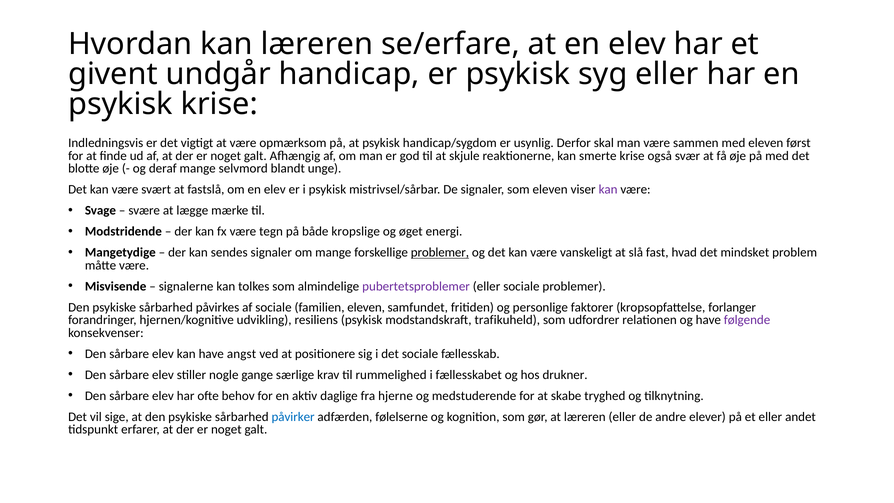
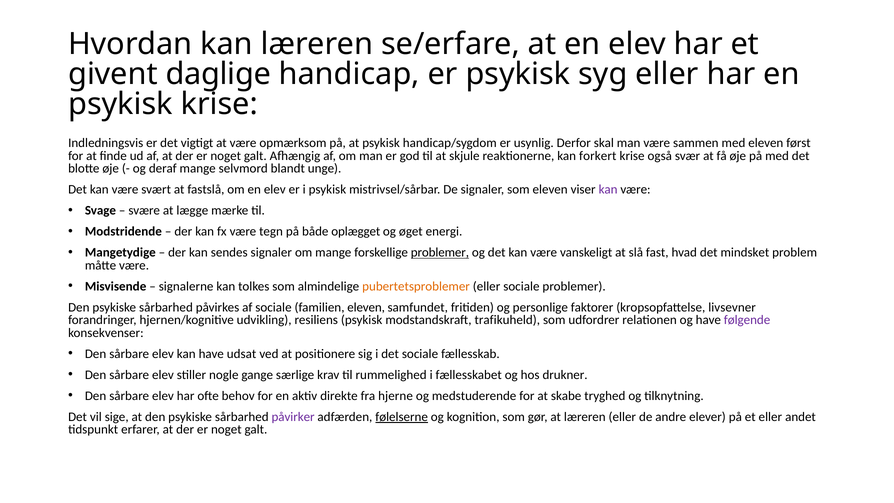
undgår: undgår -> daglige (218, 74)
smerte: smerte -> forkert (598, 156)
kropslige: kropslige -> oplægget (356, 232)
pubertetsproblemer colour: purple -> orange (416, 286)
forlanger: forlanger -> livsevner (732, 307)
angst: angst -> udsat (242, 354)
daglige: daglige -> direkte (339, 396)
påvirker colour: blue -> purple (293, 417)
følelserne underline: none -> present (402, 417)
